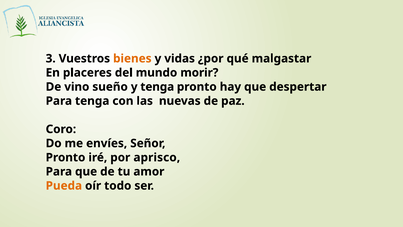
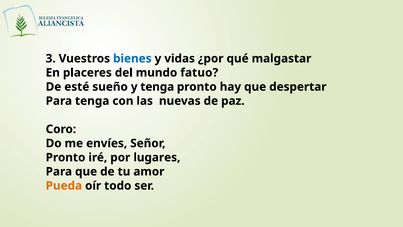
bienes colour: orange -> blue (132, 58)
morir: morir -> fatuo (199, 73)
vino: vino -> esté (77, 87)
aprisco: aprisco -> lugares (157, 157)
